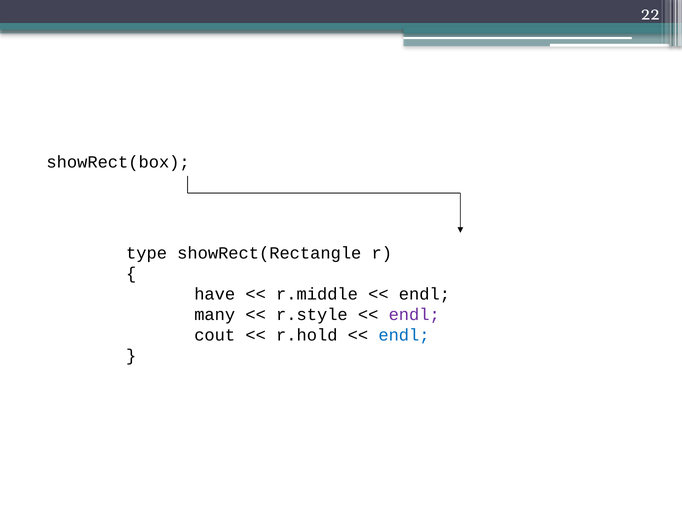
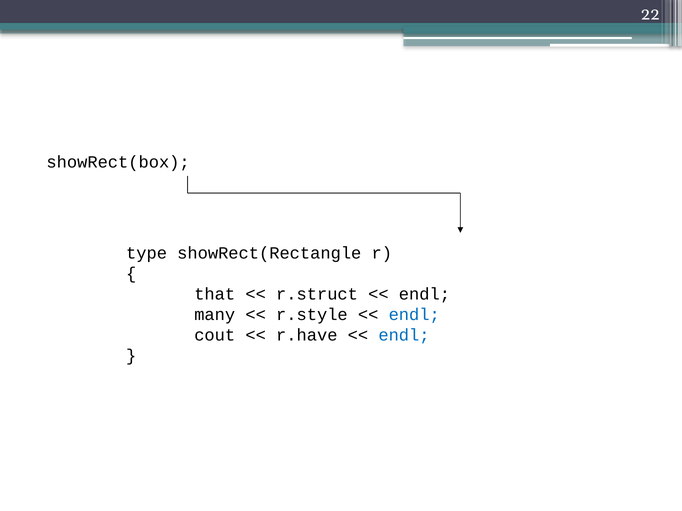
have: have -> that (215, 294)
r.middle: r.middle -> r.struct (317, 294)
endl colour: purple -> blue (414, 315)
r.hold: r.hold -> r.have (307, 335)
